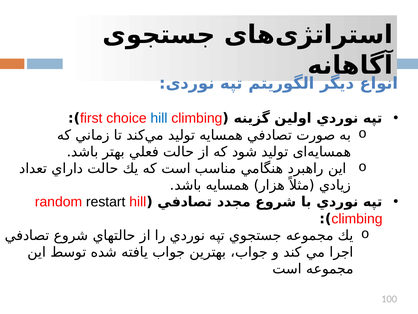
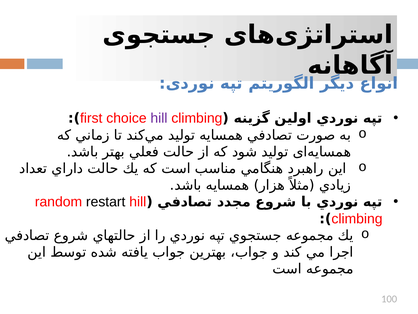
hill colour: blue -> purple (159, 118)
